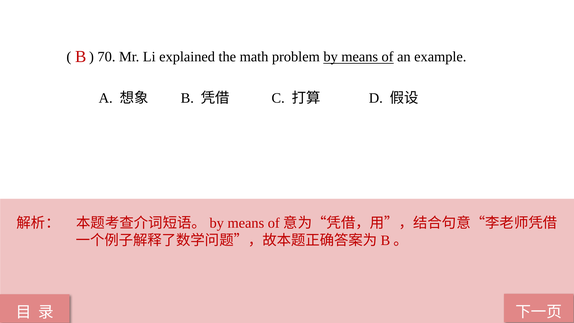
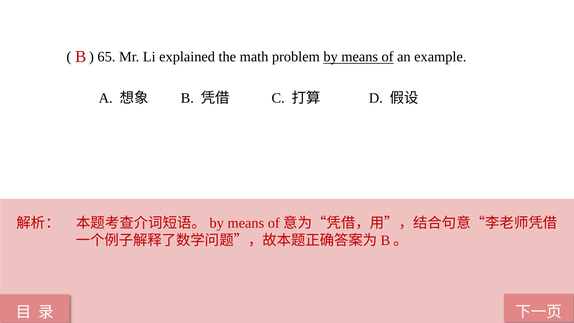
70: 70 -> 65 (106, 57)
